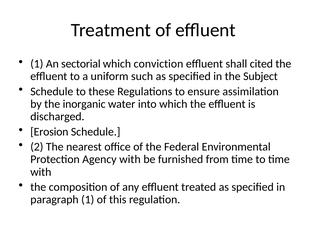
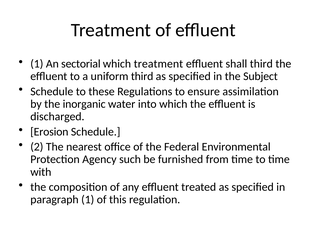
which conviction: conviction -> treatment (158, 64)
shall cited: cited -> third (261, 64)
uniform such: such -> third (142, 76)
Agency with: with -> such (130, 160)
